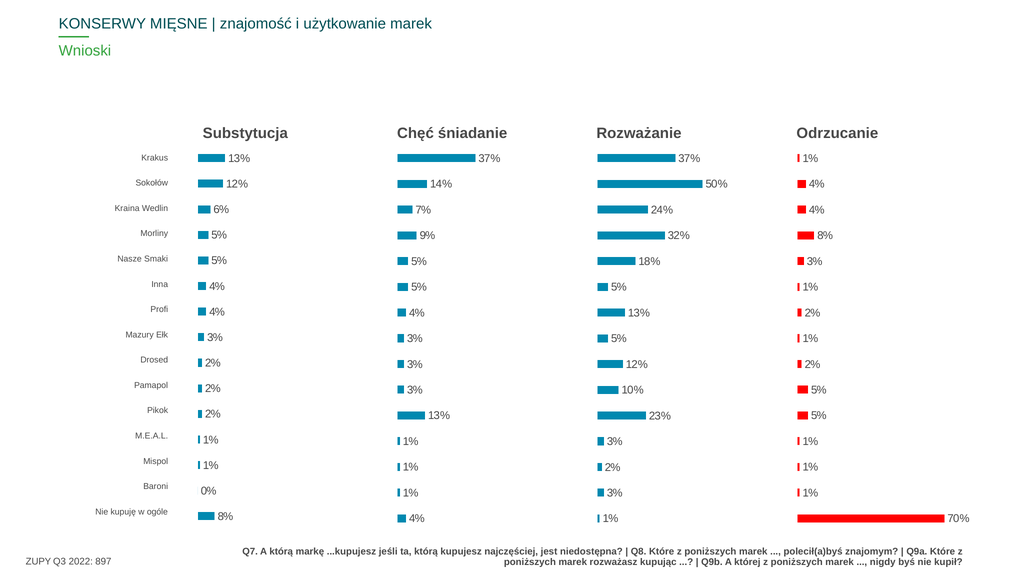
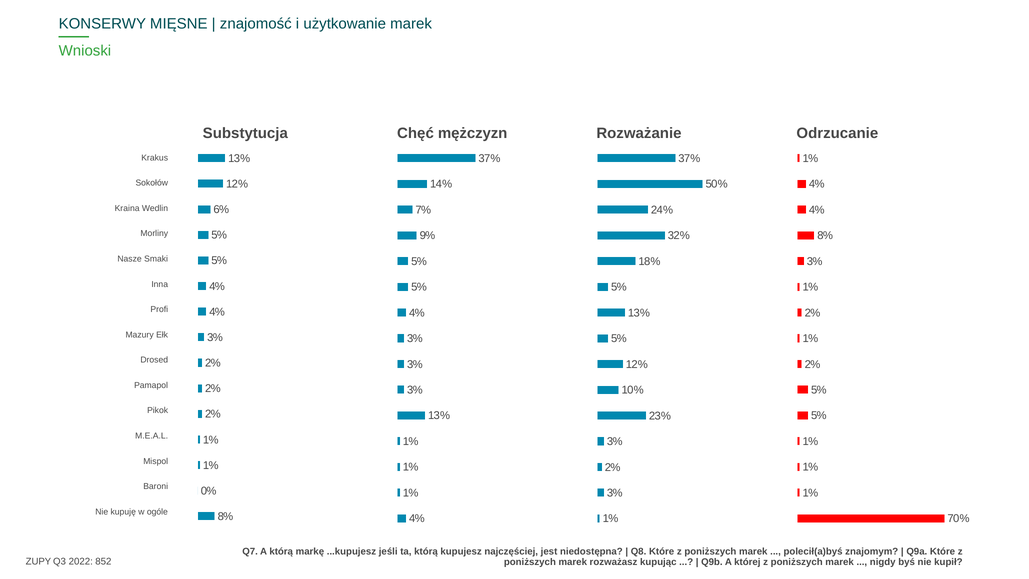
śniadanie: śniadanie -> mężczyzn (473, 133)
897: 897 -> 852 (103, 562)
